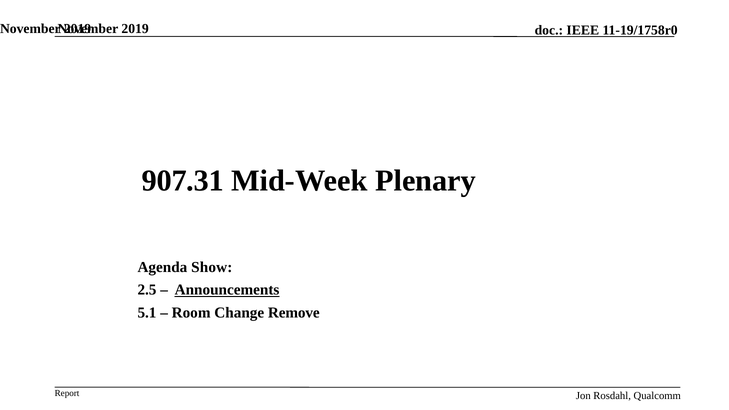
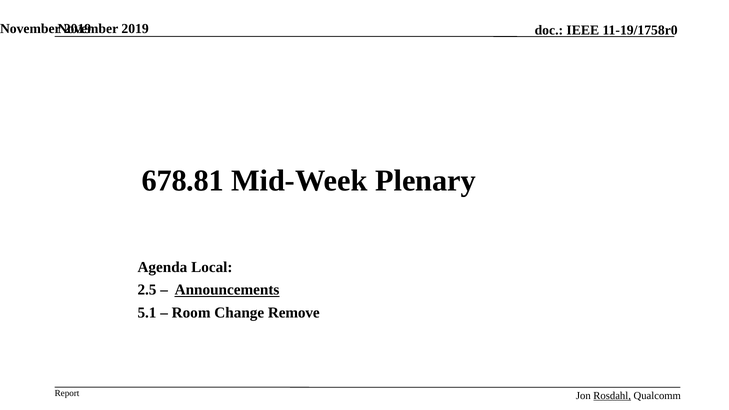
907.31: 907.31 -> 678.81 (183, 181)
Show: Show -> Local (212, 267)
Rosdahl underline: none -> present (612, 396)
